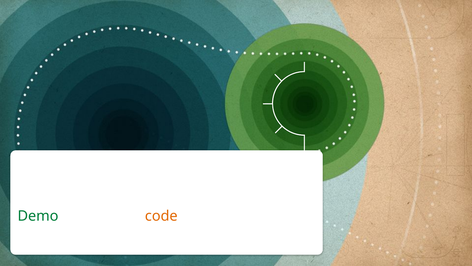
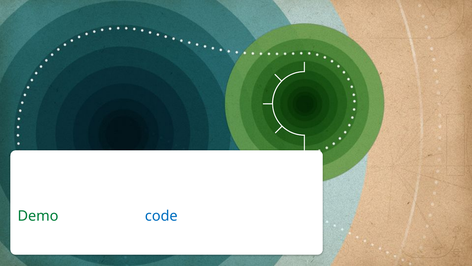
code colour: orange -> blue (161, 216)
